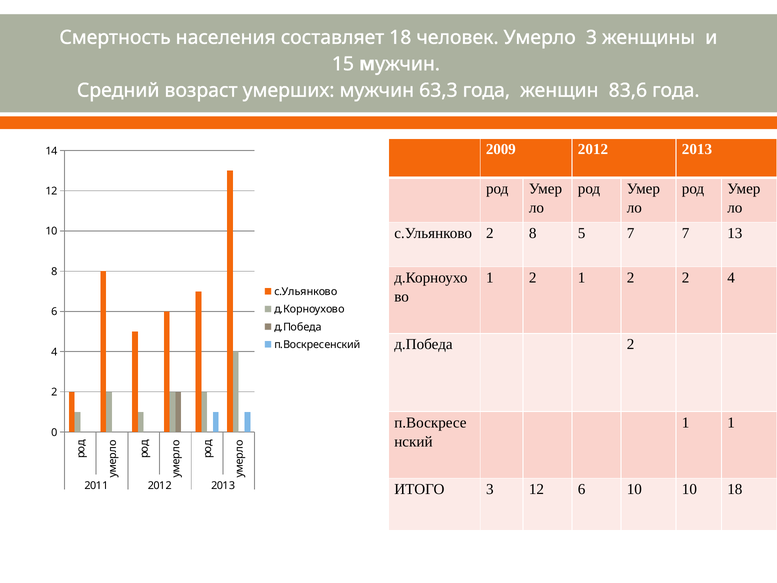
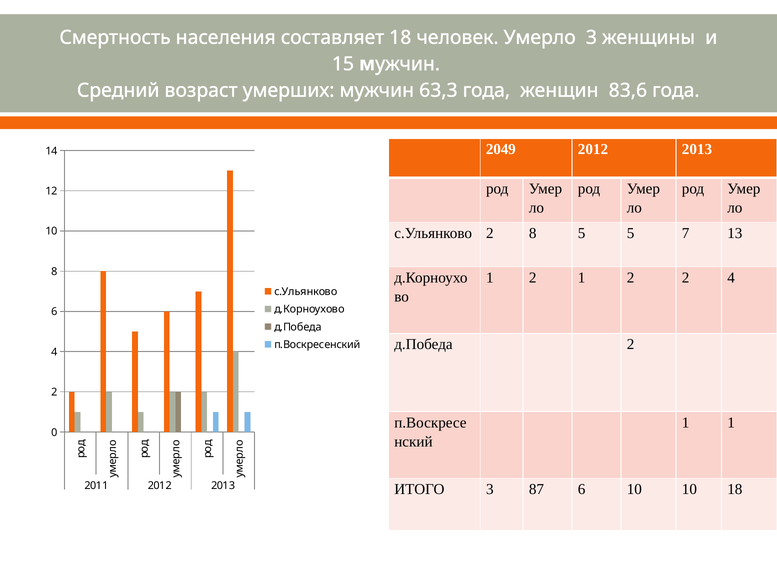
2009: 2009 -> 2049 (501, 149)
5 7: 7 -> 5 (631, 233)
3 12: 12 -> 87 (536, 489)
